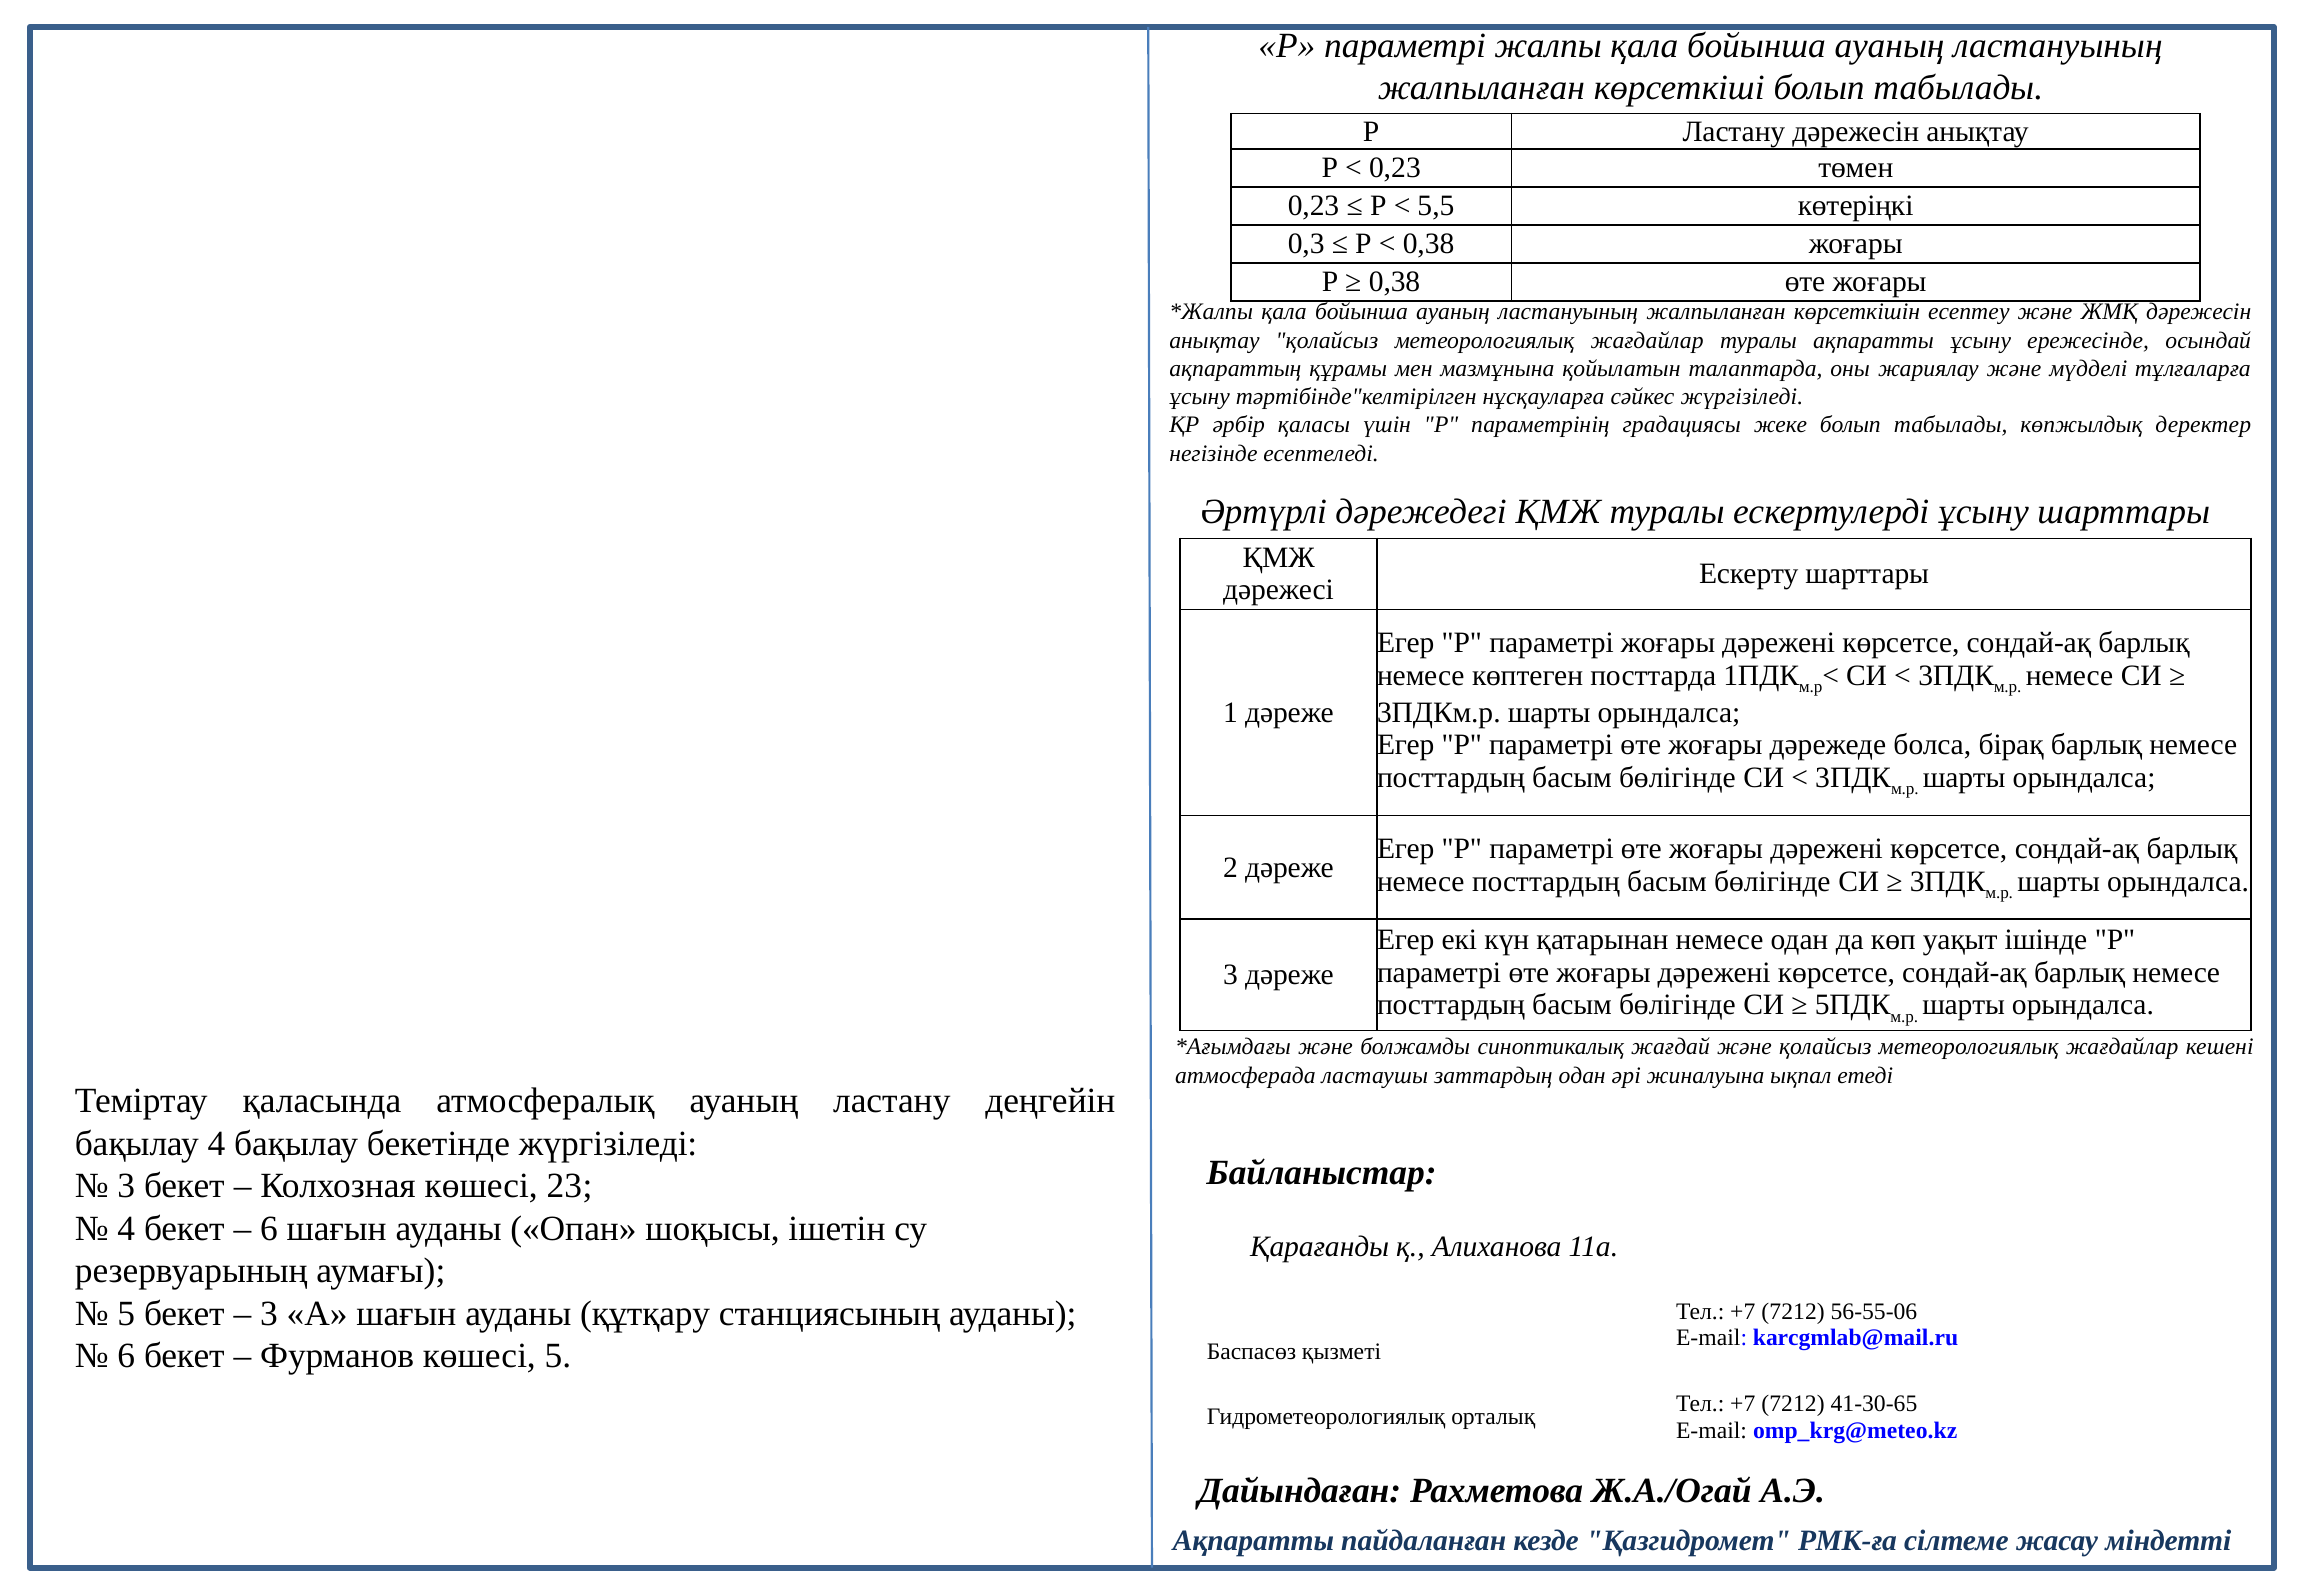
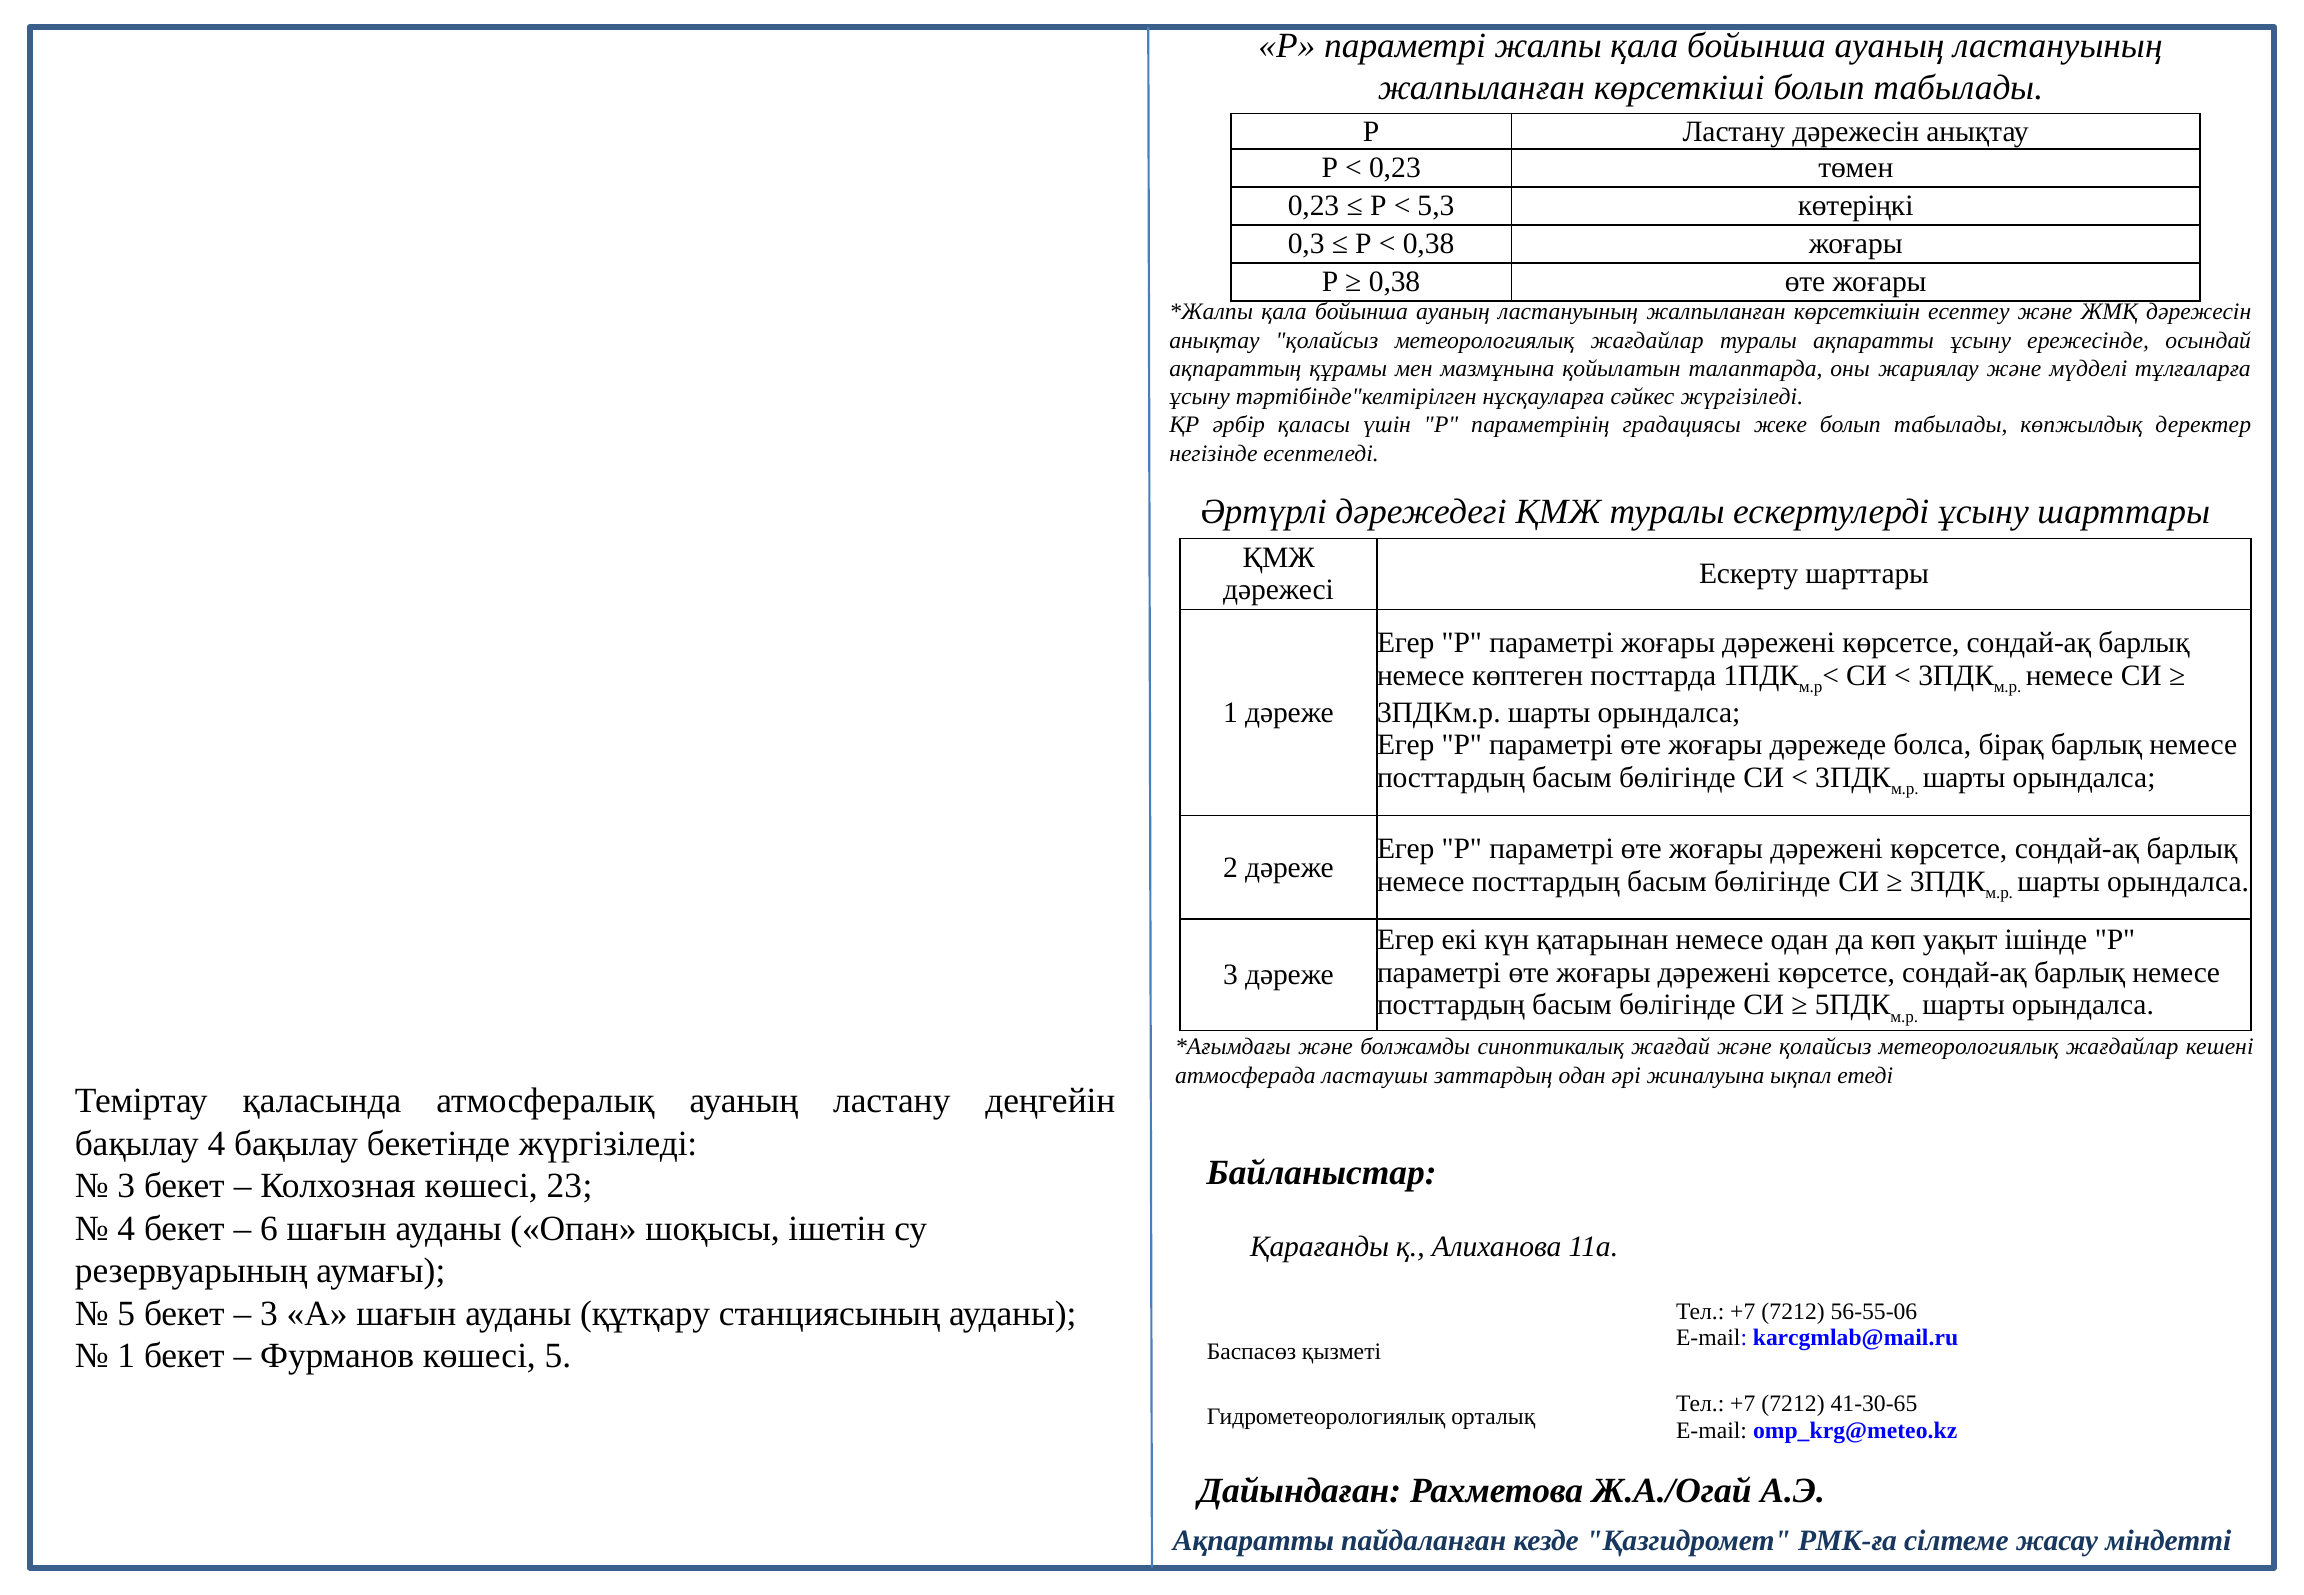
5,5: 5,5 -> 5,3 (1436, 206)
6: 6 -> 1 (126, 1356)
